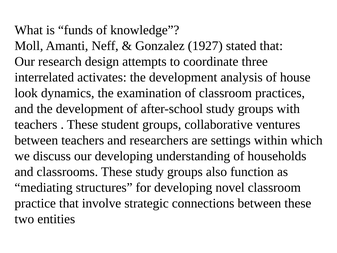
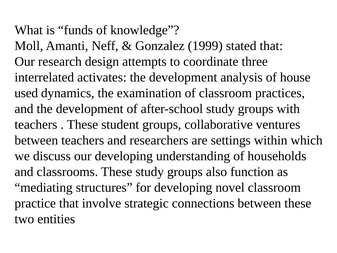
1927: 1927 -> 1999 (205, 46)
look: look -> used (26, 93)
